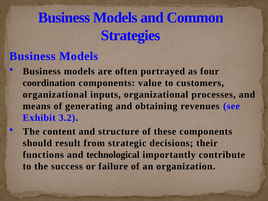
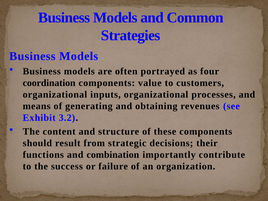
technological: technological -> combination (113, 155)
